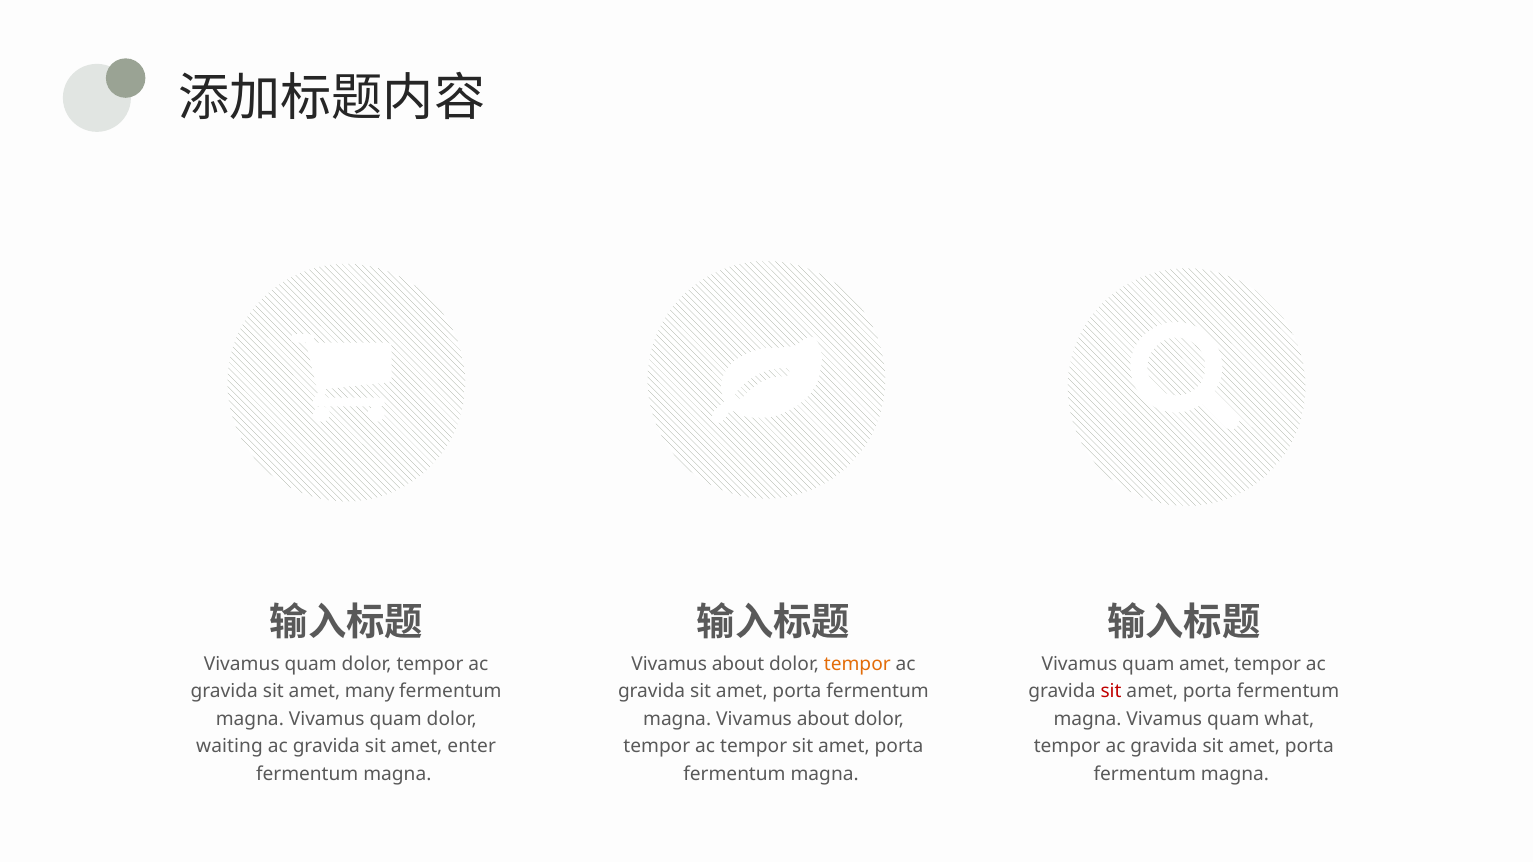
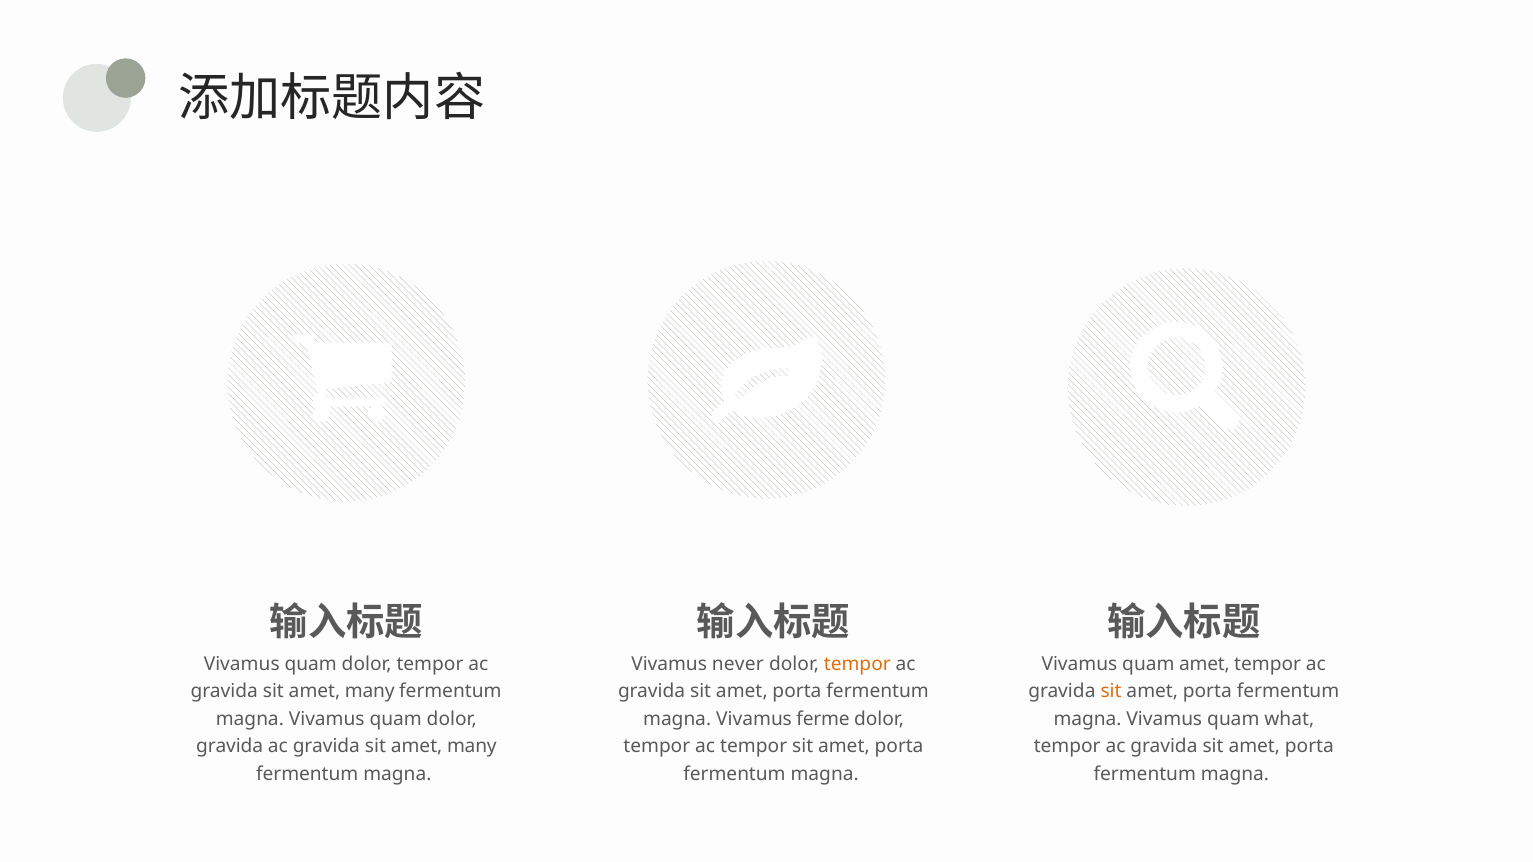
about: about -> never (738, 664)
sit colour: red -> orange (1111, 692)
magna Vivamus about: about -> ferme (823, 719)
waiting: waiting -> gravida (230, 747)
enter: enter -> many (472, 747)
